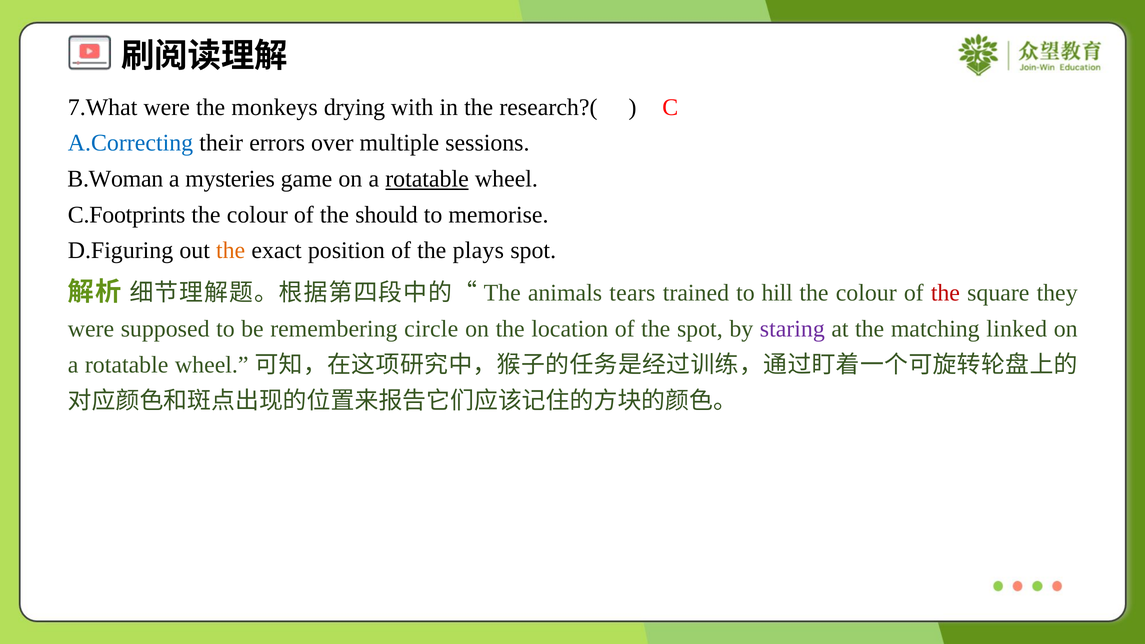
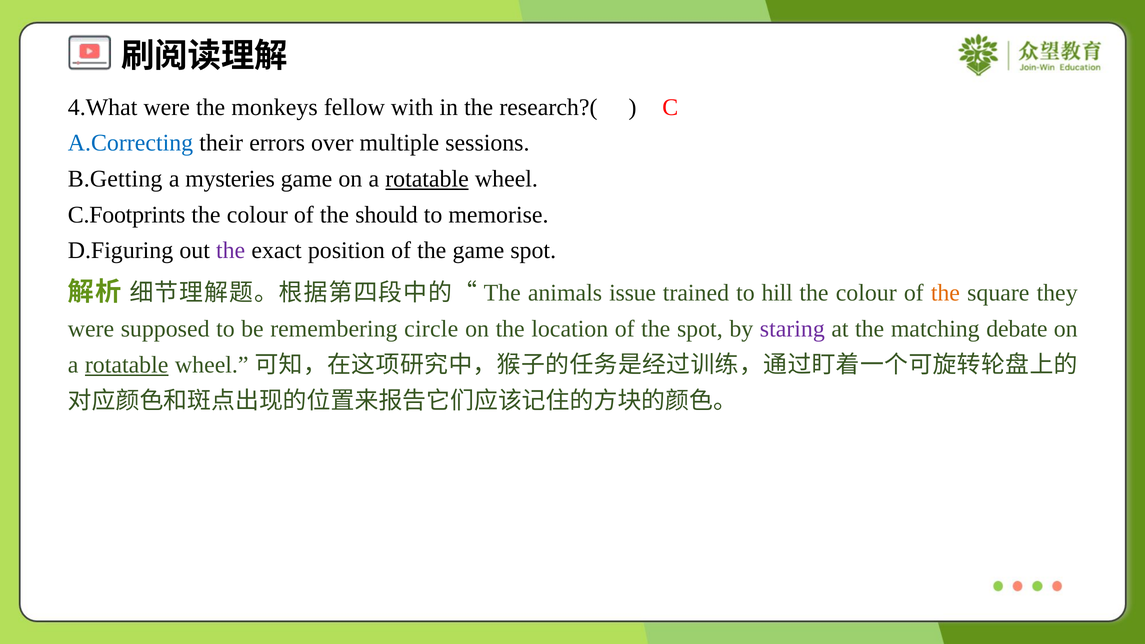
7.What: 7.What -> 4.What (103, 107)
drying: drying -> fellow (354, 107)
B.Woman: B.Woman -> B.Getting (115, 179)
the colour: orange -> purple (231, 250)
the plays: plays -> game (478, 250)
tears: tears -> issue (633, 293)
the colour: red -> orange (945, 293)
linked: linked -> debate (1017, 329)
rotatable underline: none -> present (127, 365)
